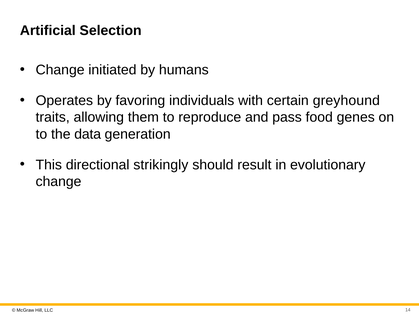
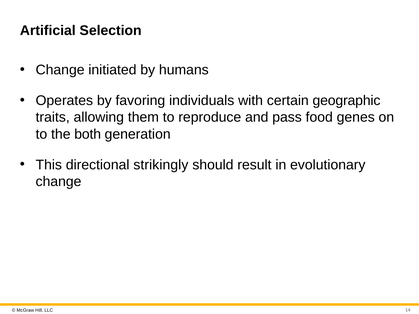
greyhound: greyhound -> geographic (347, 101)
data: data -> both (88, 134)
